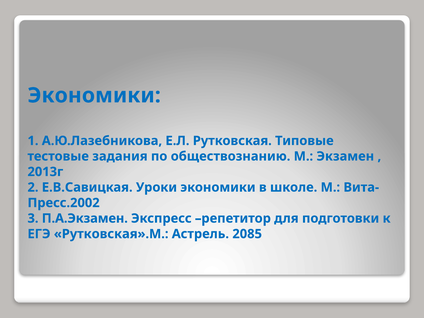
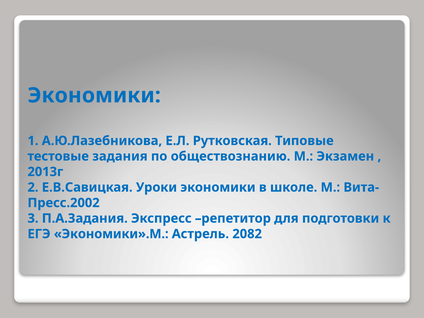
П.А.Экзамен: П.А.Экзамен -> П.А.Задания (85, 218)
Рутковская».М: Рутковская».М -> Экономики».М (111, 234)
2085: 2085 -> 2082 (247, 234)
